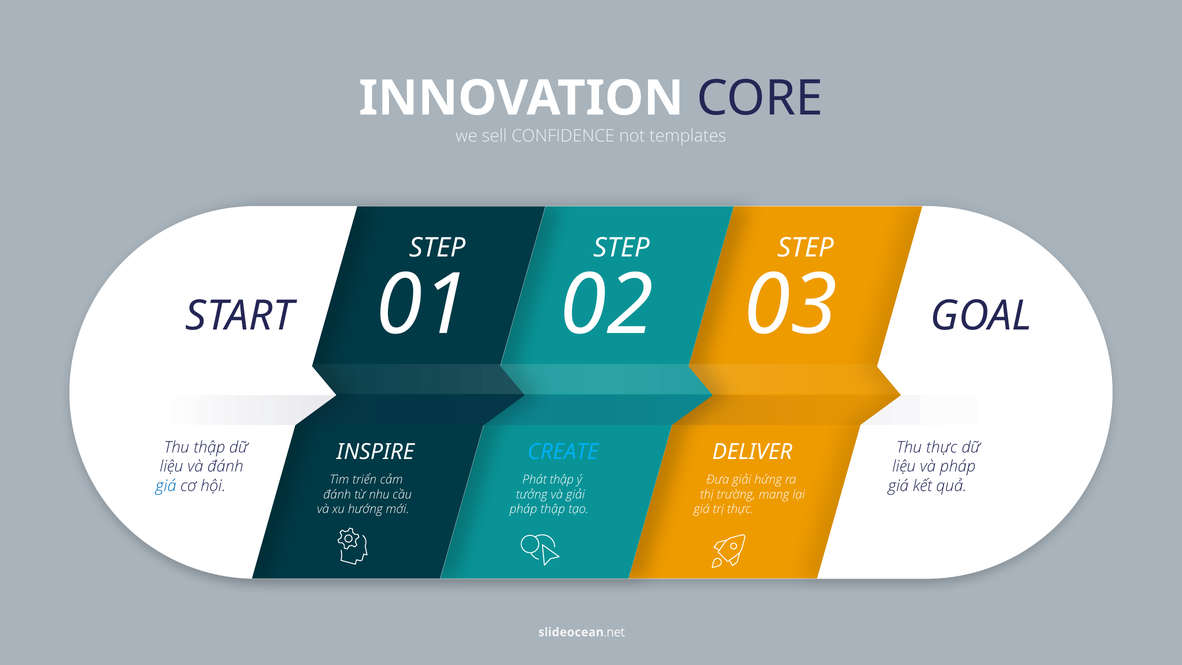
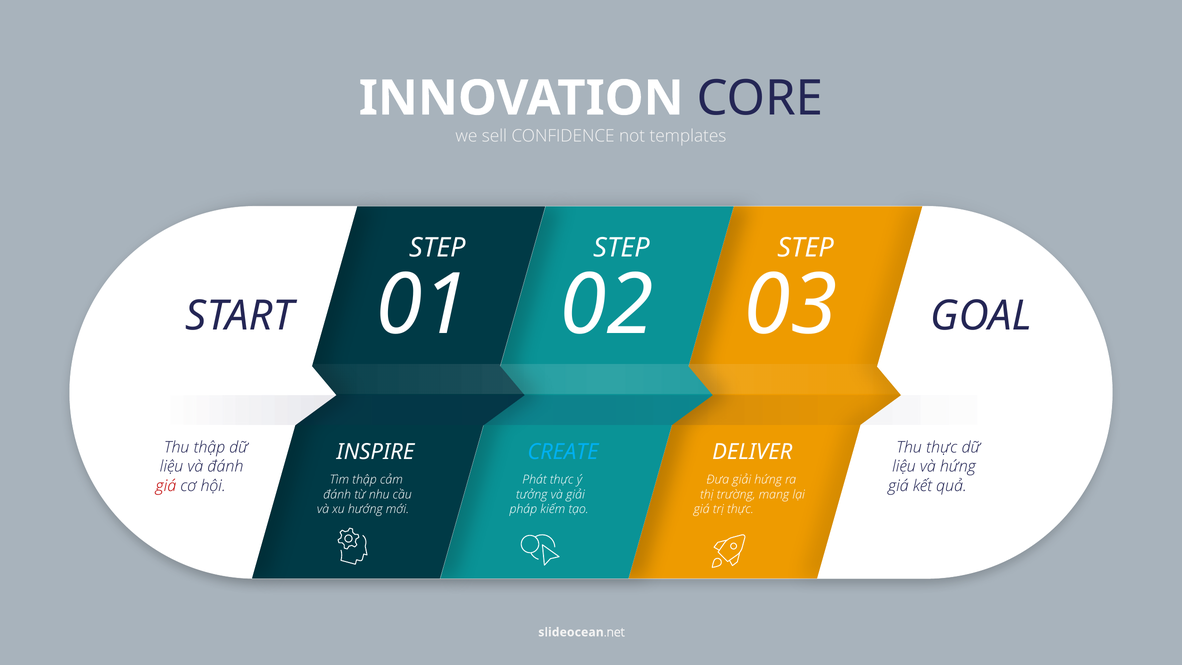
và pháp: pháp -> hứng (958, 467)
Tìm triển: triển -> thập (365, 480)
Phát thập: thập -> thực (562, 480)
giá colour: blue -> red (166, 486)
pháp thập: thập -> kiếm (553, 509)
